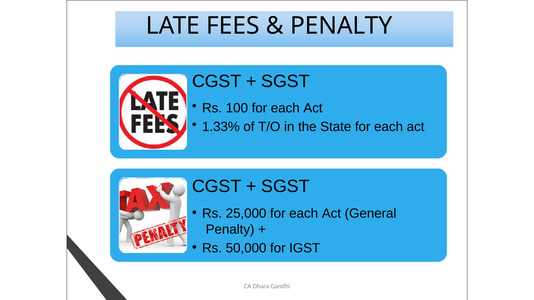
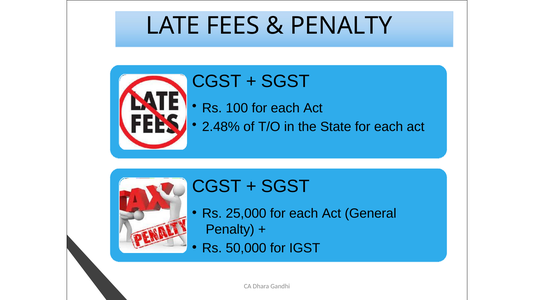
1.33%: 1.33% -> 2.48% (221, 127)
